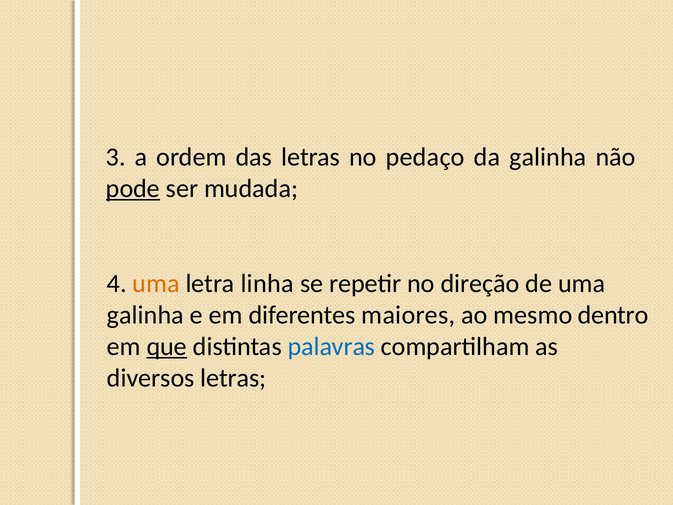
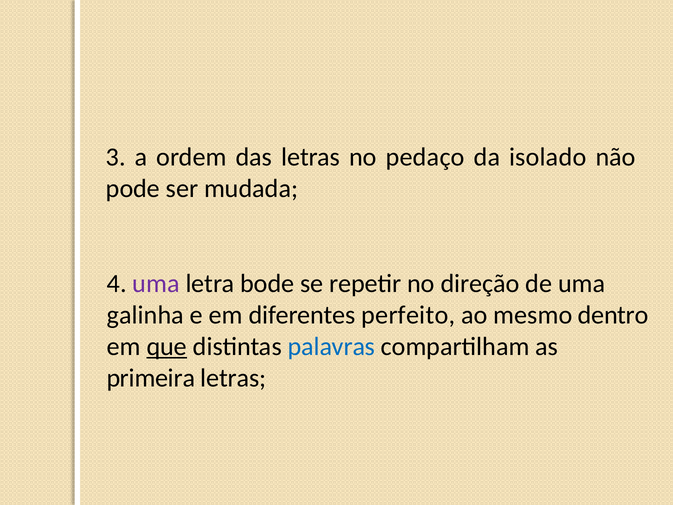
da galinha: galinha -> isolado (548, 157)
pode underline: present -> none (133, 188)
uma colour: orange -> purple (156, 283)
linha: linha -> bode (267, 283)
maiores: maiores -> perfeito (408, 315)
diversos: diversos -> primeira (151, 378)
